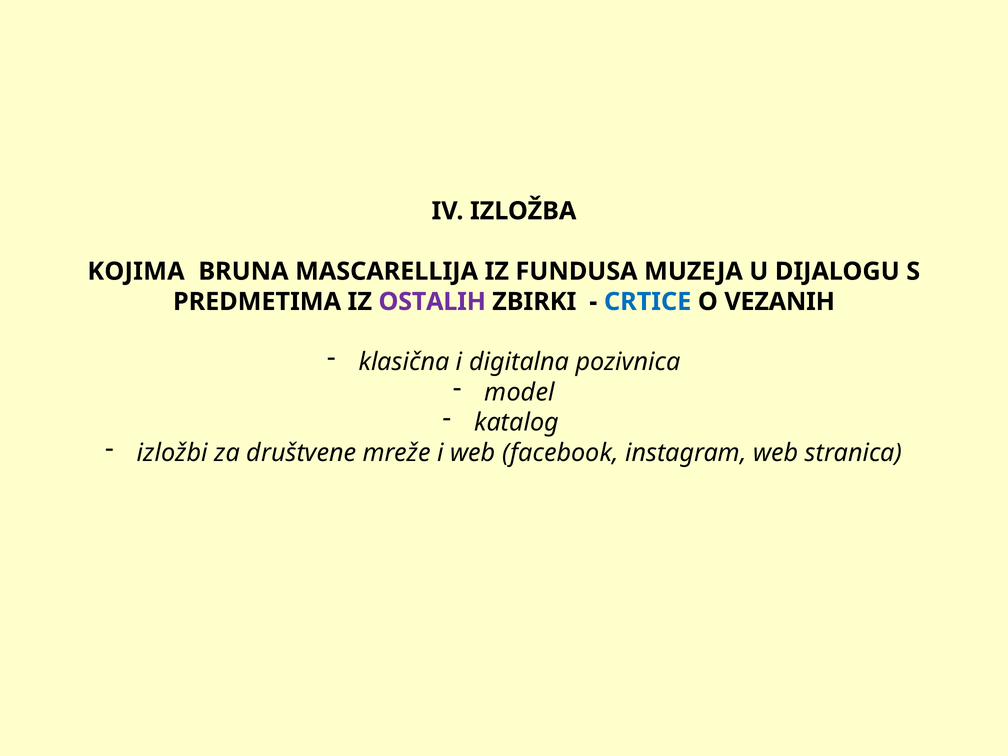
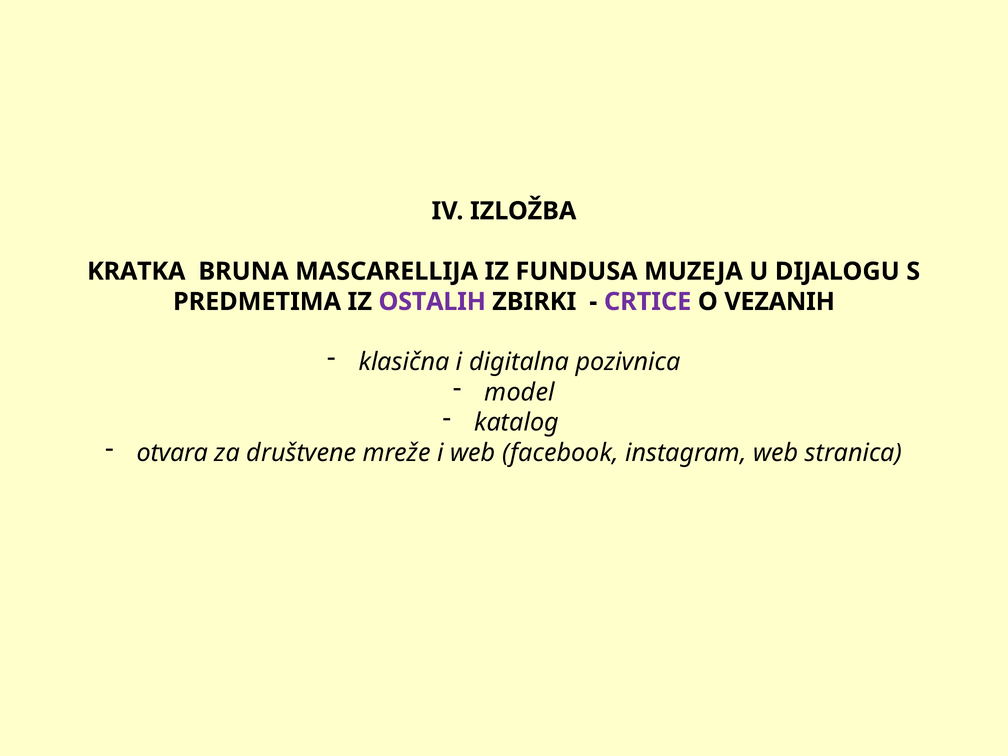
KOJIMA: KOJIMA -> KRATKA (136, 271)
CRTICE colour: blue -> purple (648, 302)
izložbi: izložbi -> otvara (172, 453)
